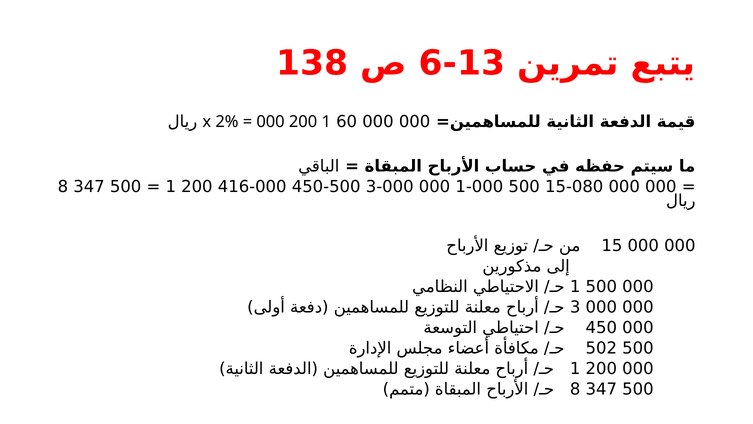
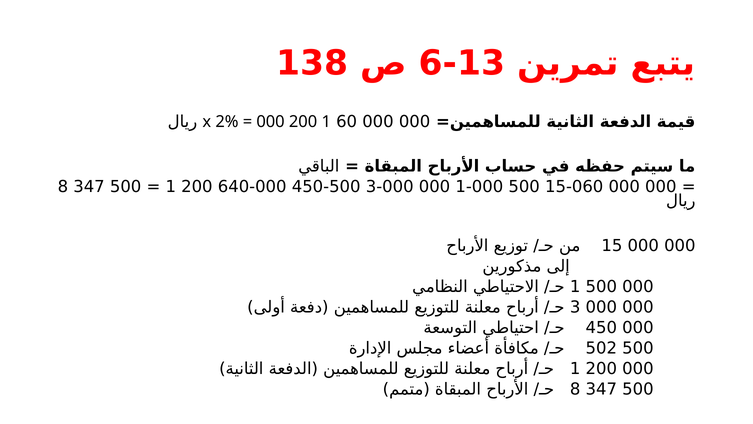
416-000: 416-000 -> 640-000 (252, 187)
15-080: 15-080 -> 15-060 (574, 187)
